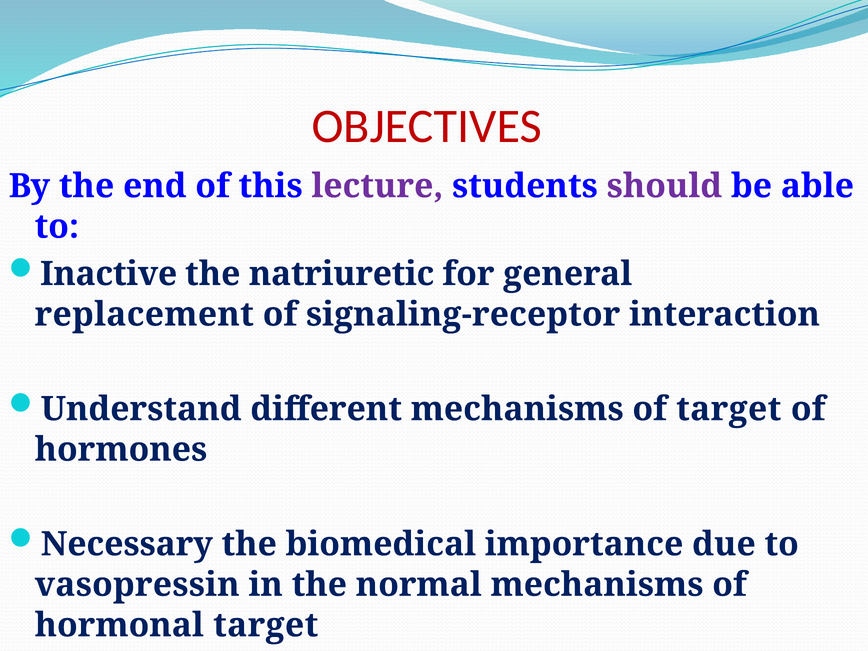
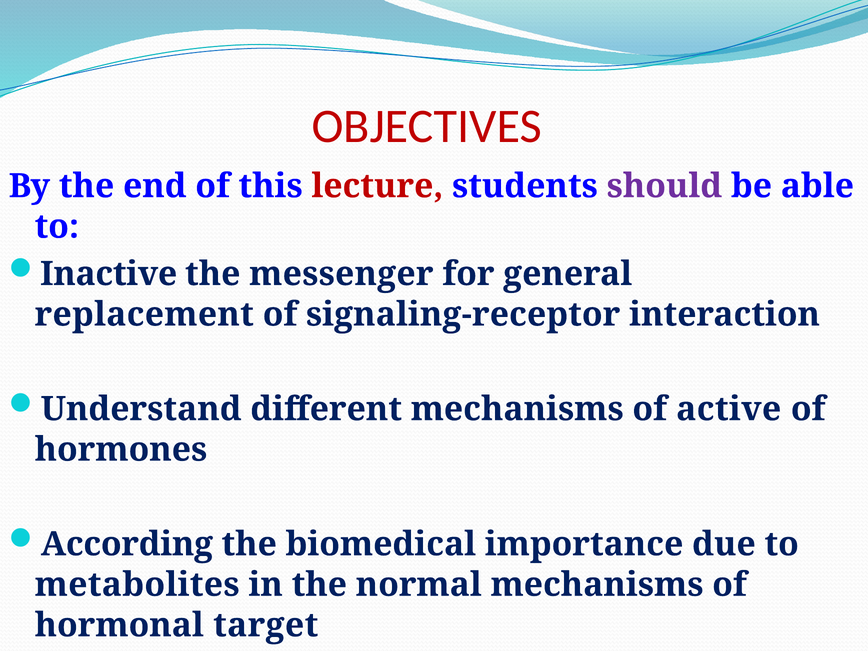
lecture colour: purple -> red (377, 186)
natriuretic: natriuretic -> messenger (341, 274)
of target: target -> active (729, 409)
Necessary: Necessary -> According (127, 544)
vasopressin: vasopressin -> metabolites (137, 585)
